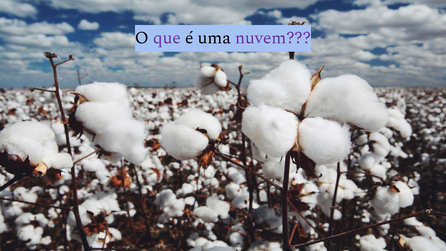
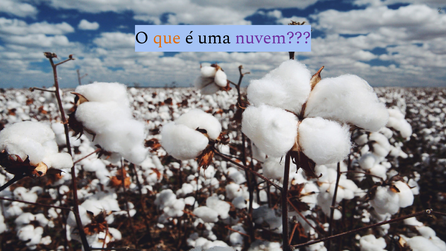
que colour: purple -> orange (167, 38)
